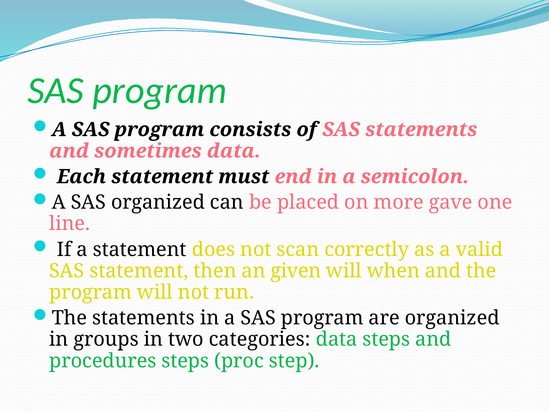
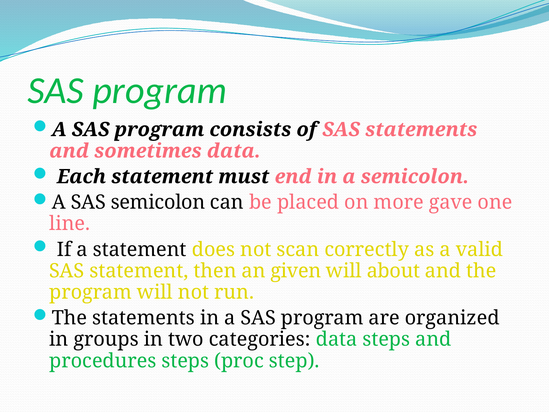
SAS organized: organized -> semicolon (158, 202)
when: when -> about (393, 271)
